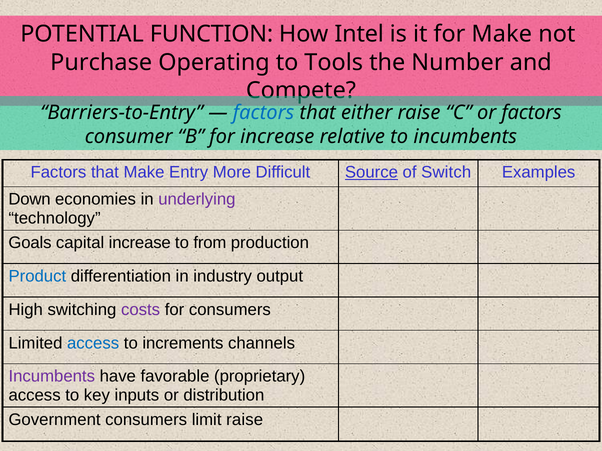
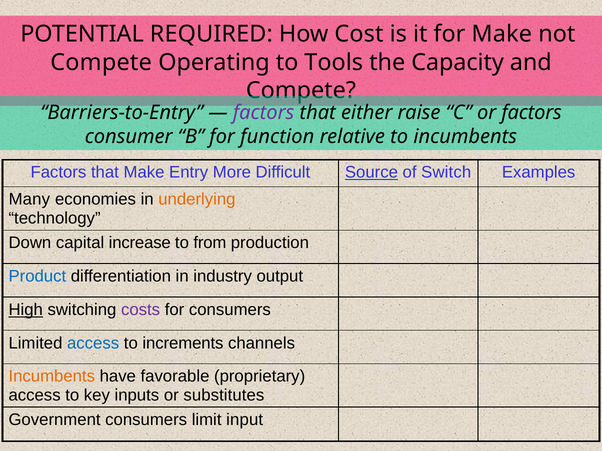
FUNCTION: FUNCTION -> REQUIRED (211, 34)
Intel: Intel -> Cost (359, 34)
Purchase: Purchase -> Compete (101, 62)
Number: Number -> Capacity (458, 62)
factors colour: blue -> purple (264, 113)
for increase: increase -> function (277, 137)
Down: Down -> Many (29, 200)
underlying colour: purple -> orange (197, 200)
Goals: Goals -> Down (30, 243)
High underline: none -> present (26, 310)
Incumbents colour: purple -> orange (52, 377)
distribution: distribution -> substitutes (224, 395)
limit raise: raise -> input (245, 420)
